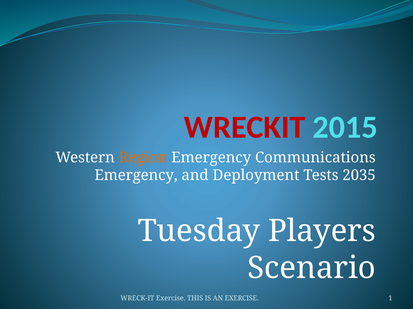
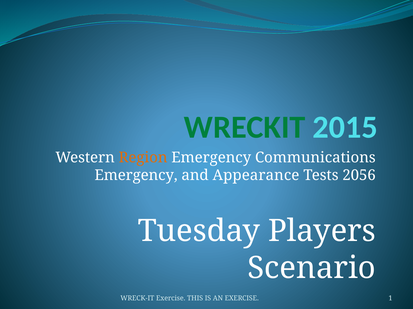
WRECKIT colour: red -> green (245, 128)
Deployment: Deployment -> Appearance (256, 176)
2035: 2035 -> 2056 (359, 176)
